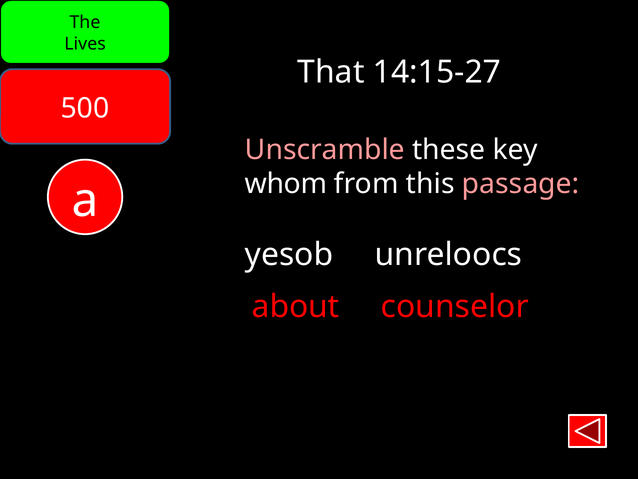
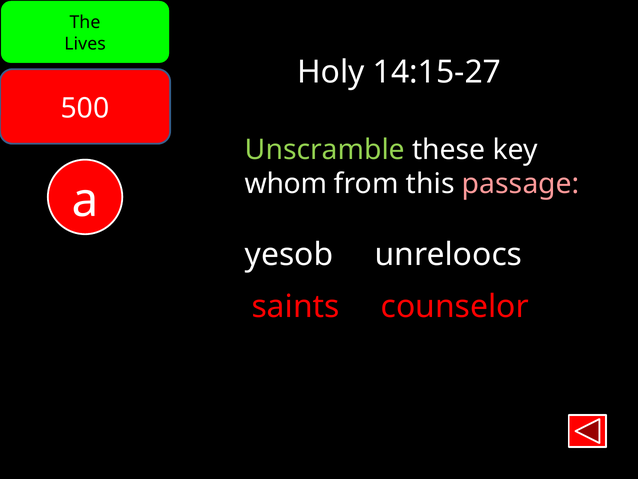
That: That -> Holy (331, 72)
Unscramble colour: pink -> light green (325, 150)
about: about -> saints (296, 306)
